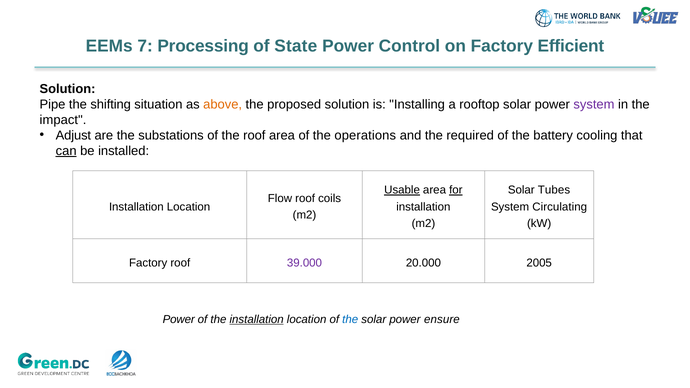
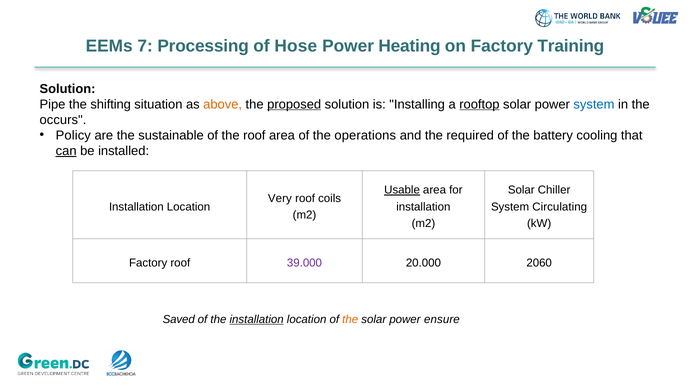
State: State -> Hose (296, 46)
Control: Control -> Heating (410, 46)
Efficient: Efficient -> Training (571, 46)
proposed underline: none -> present (294, 104)
rooftop underline: none -> present (479, 104)
system colour: purple -> blue (594, 104)
impact: impact -> occurs (63, 120)
Adjust: Adjust -> Policy (73, 135)
substations: substations -> sustainable (171, 135)
for underline: present -> none (456, 190)
Tubes: Tubes -> Chiller (554, 190)
Flow: Flow -> Very (280, 199)
2005: 2005 -> 2060 (539, 263)
Power: Power -> Saved (179, 319)
the colour: blue -> orange (350, 319)
